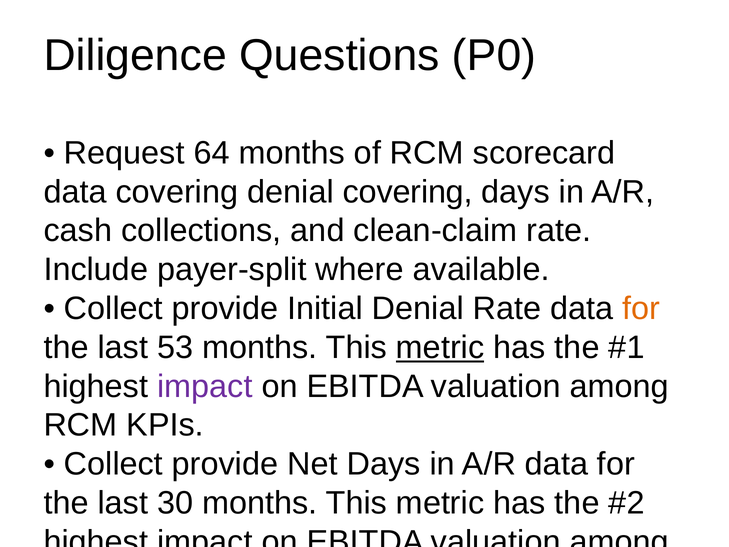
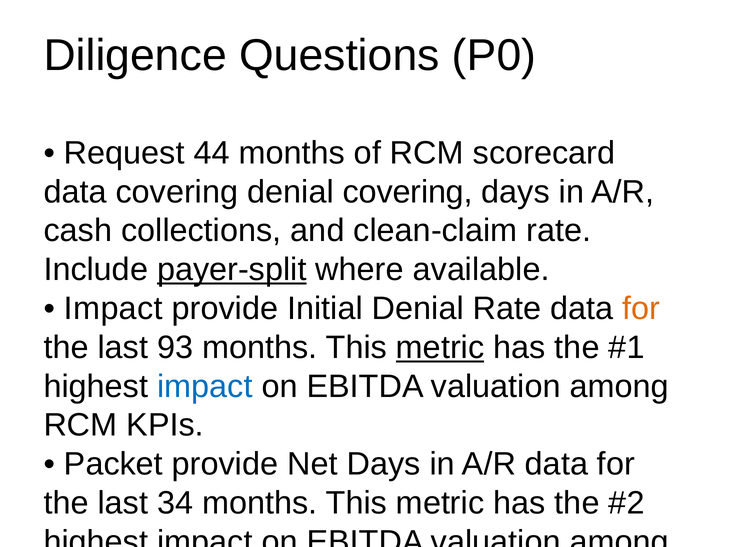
64: 64 -> 44 (212, 153)
payer-split underline: none -> present (232, 270)
Collect: Collect -> Impact (113, 308)
53: 53 -> 93 (175, 347)
impact colour: purple -> blue (205, 386)
Collect: Collect -> Packet (113, 464)
30: 30 -> 34 (175, 503)
